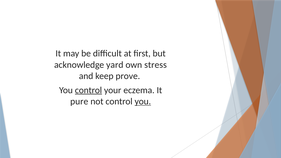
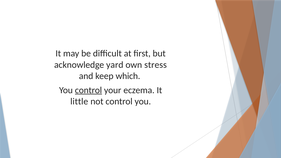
prove: prove -> which (128, 76)
pure: pure -> little (79, 101)
you underline: present -> none (143, 101)
